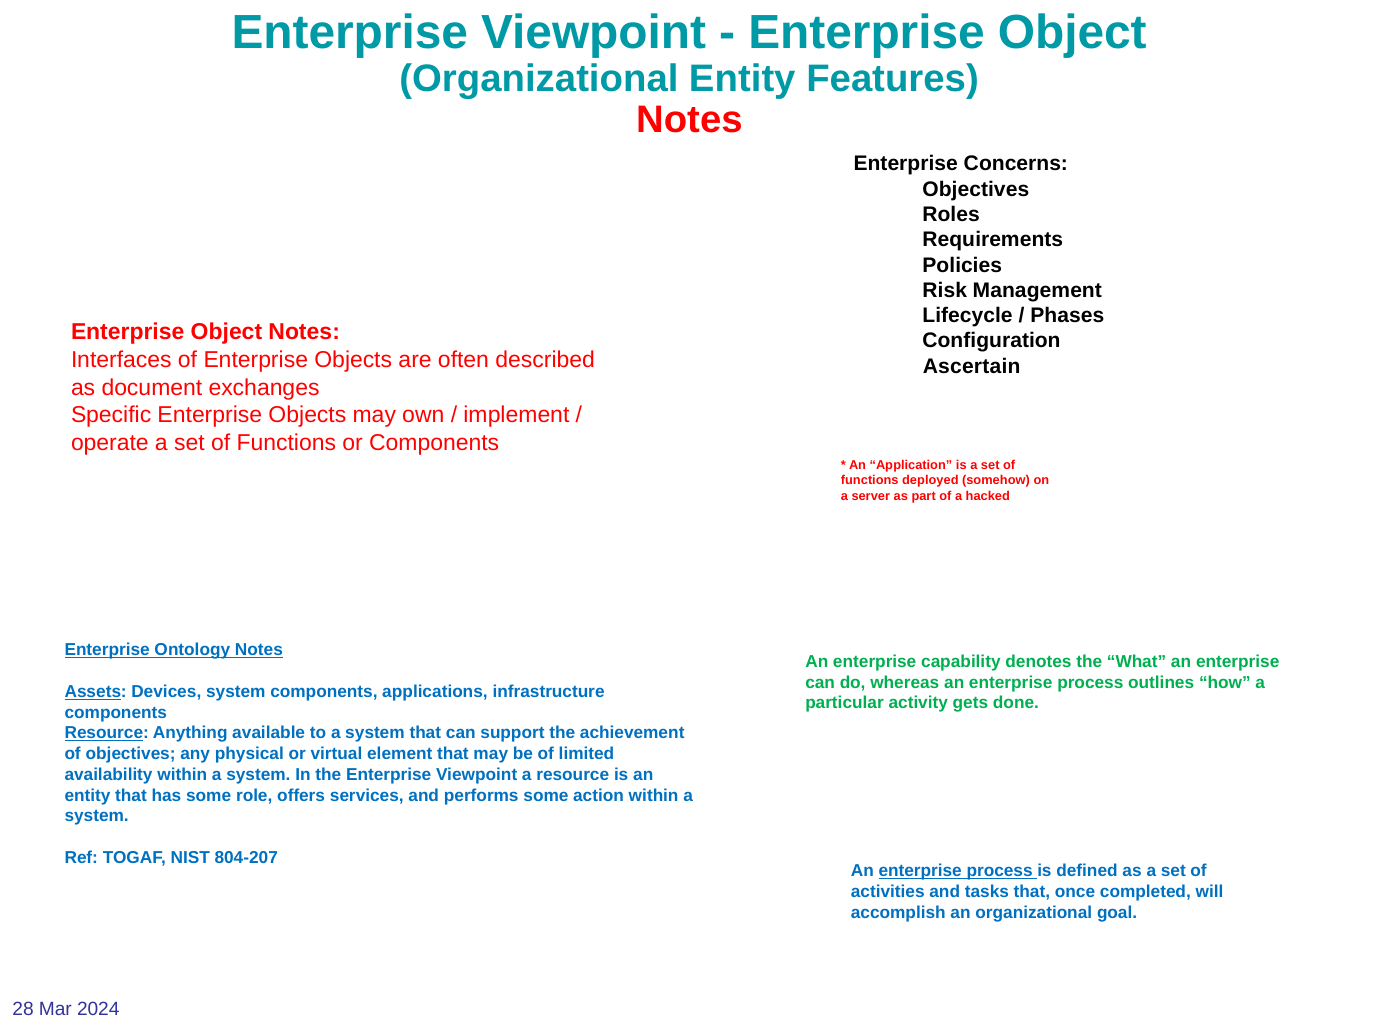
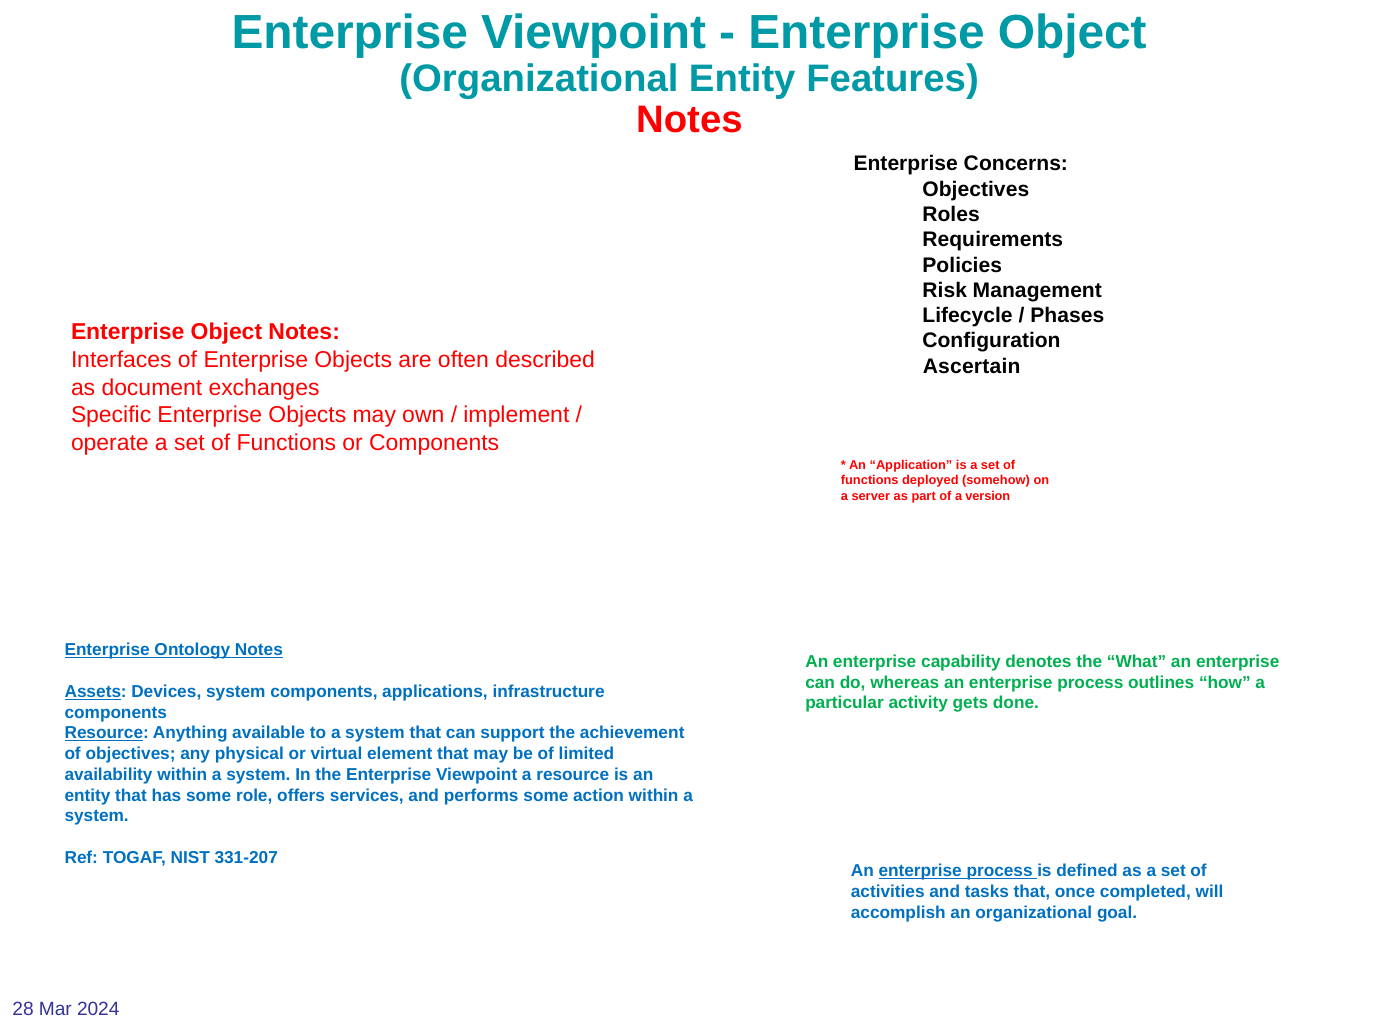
hacked: hacked -> version (988, 496)
804-207: 804-207 -> 331-207 (246, 858)
